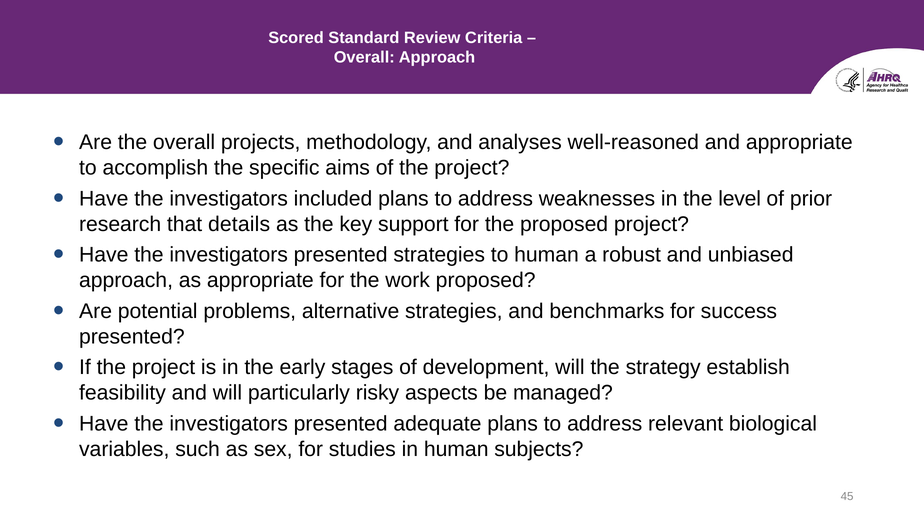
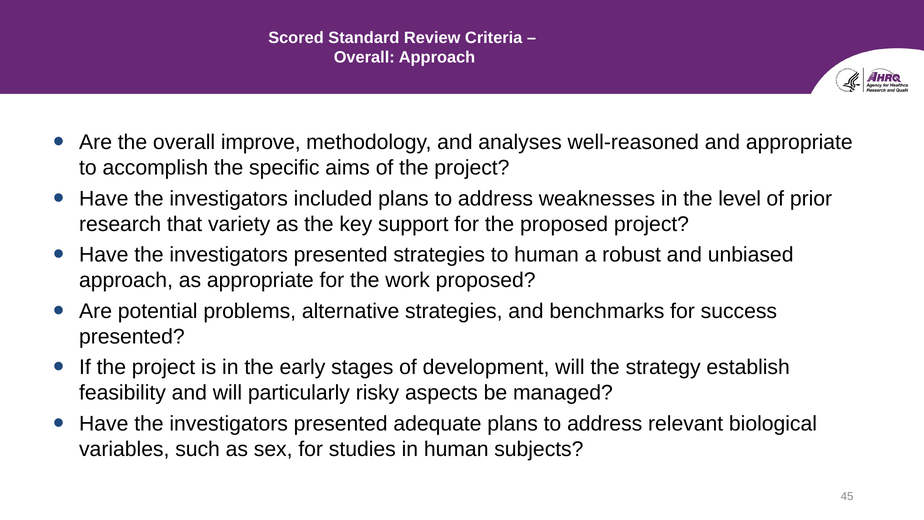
projects: projects -> improve (261, 142)
details: details -> variety (239, 224)
